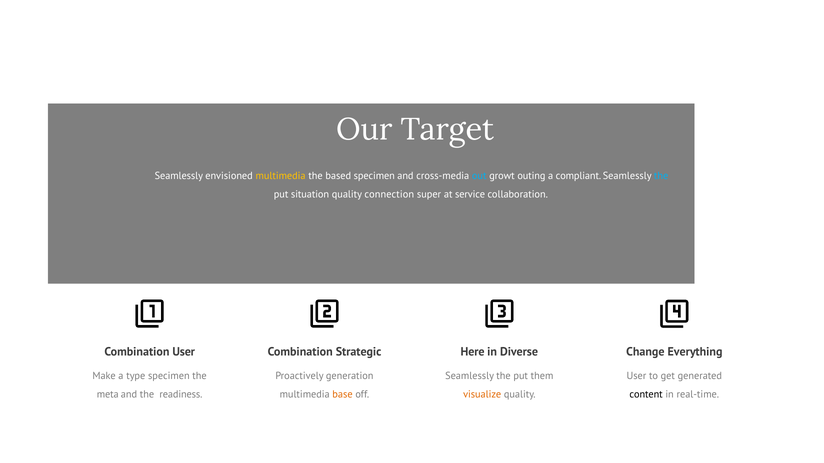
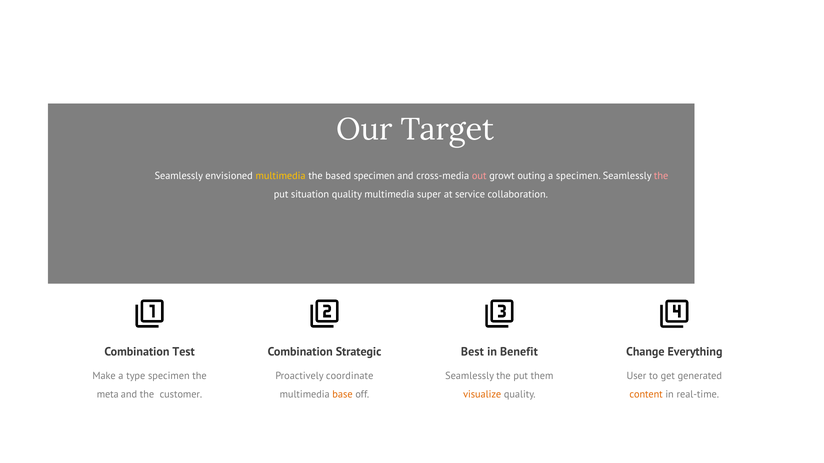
out colour: light blue -> pink (479, 176)
a compliant: compliant -> specimen (578, 176)
the colour: light blue -> pink (661, 176)
quality connection: connection -> multimedia (389, 195)
Combination User: User -> Test (184, 352)
Here: Here -> Best (472, 352)
Diverse: Diverse -> Benefit (519, 352)
generation: generation -> coordinate (350, 376)
readiness: readiness -> customer (181, 395)
content colour: black -> orange (646, 395)
